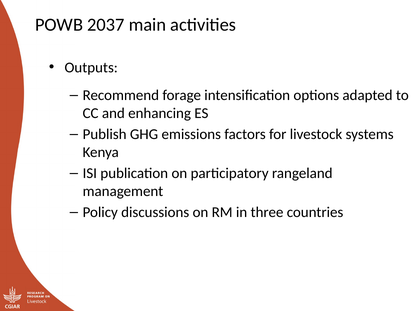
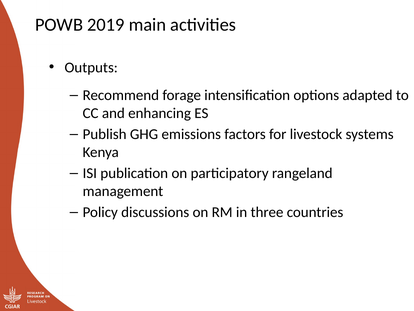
2037: 2037 -> 2019 (106, 25)
